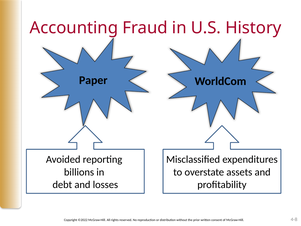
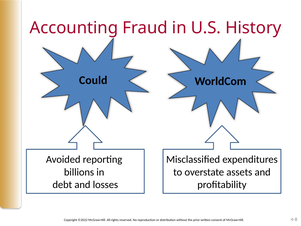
Paper: Paper -> Could (93, 80)
